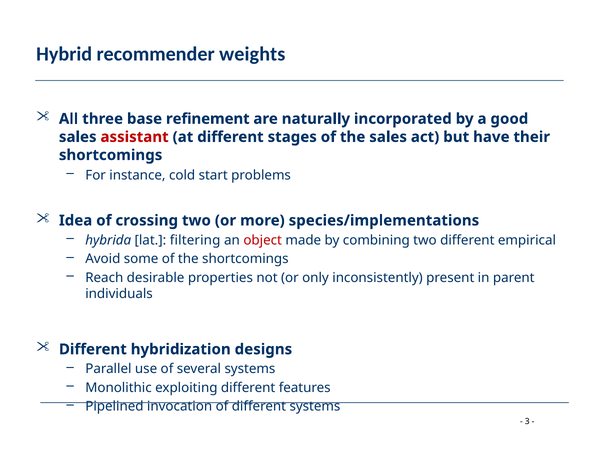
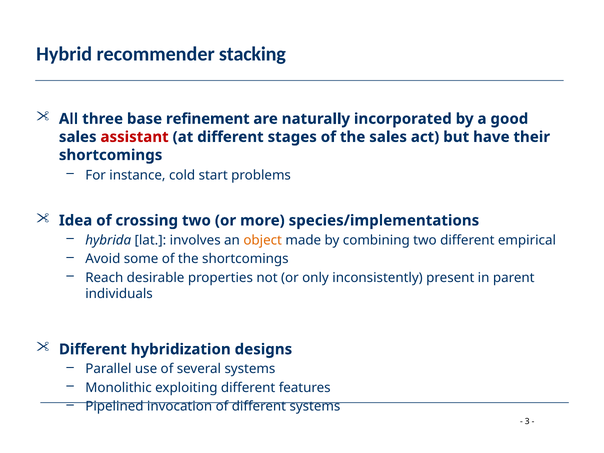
weights: weights -> stacking (252, 54)
filtering: filtering -> involves (195, 240)
object colour: red -> orange (263, 240)
